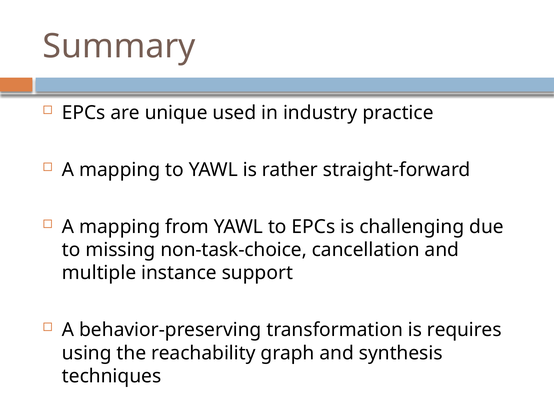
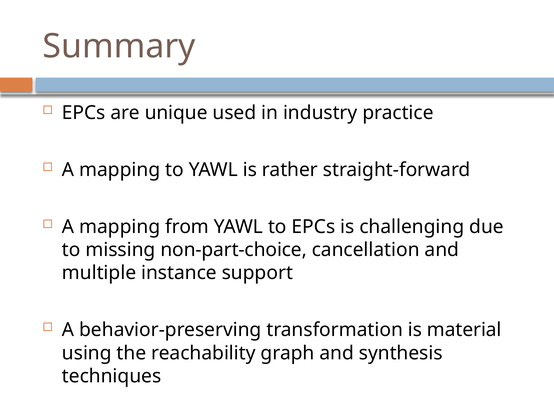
non-task-choice: non-task-choice -> non-part-choice (234, 249)
requires: requires -> material (464, 329)
